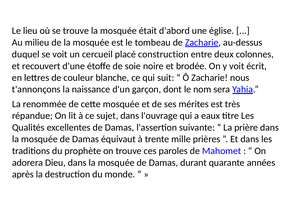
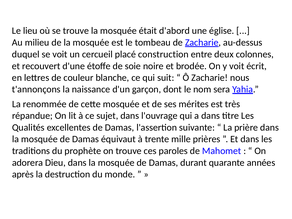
a eaux: eaux -> dans (211, 116)
